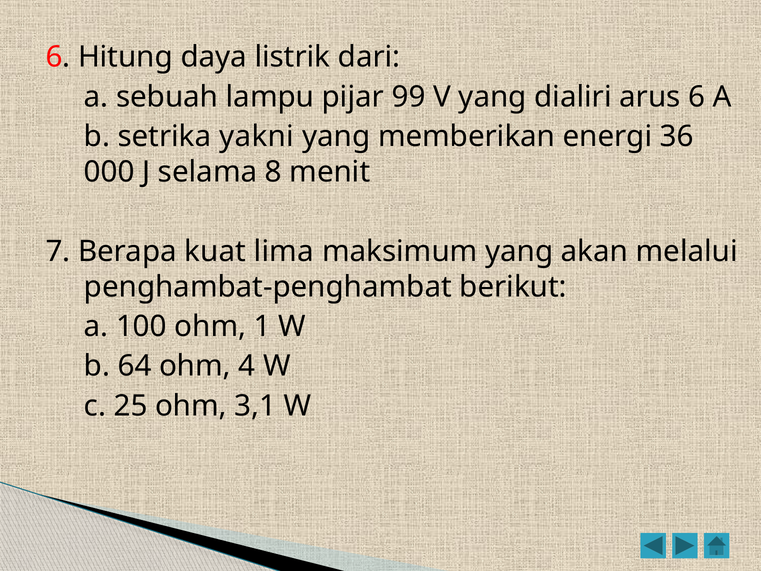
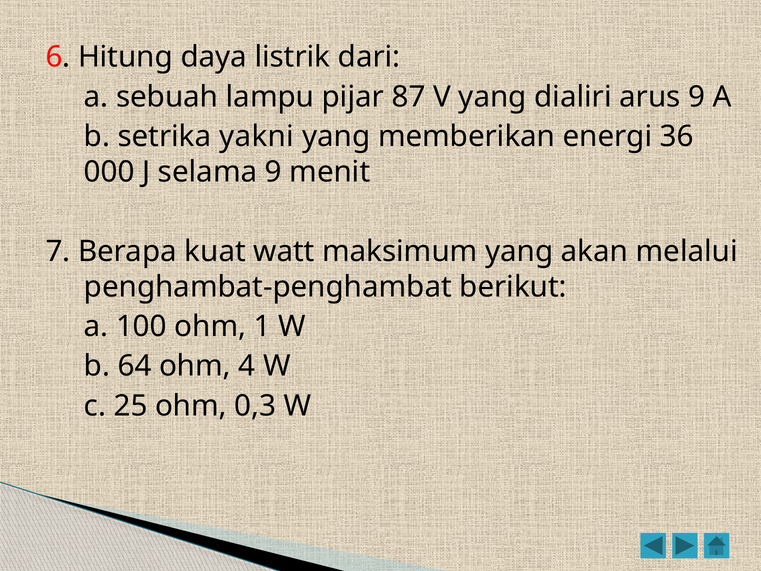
99: 99 -> 87 (409, 97)
arus 6: 6 -> 9 (697, 97)
selama 8: 8 -> 9 (273, 172)
lima: lima -> watt (284, 251)
3,1: 3,1 -> 0,3 (255, 406)
